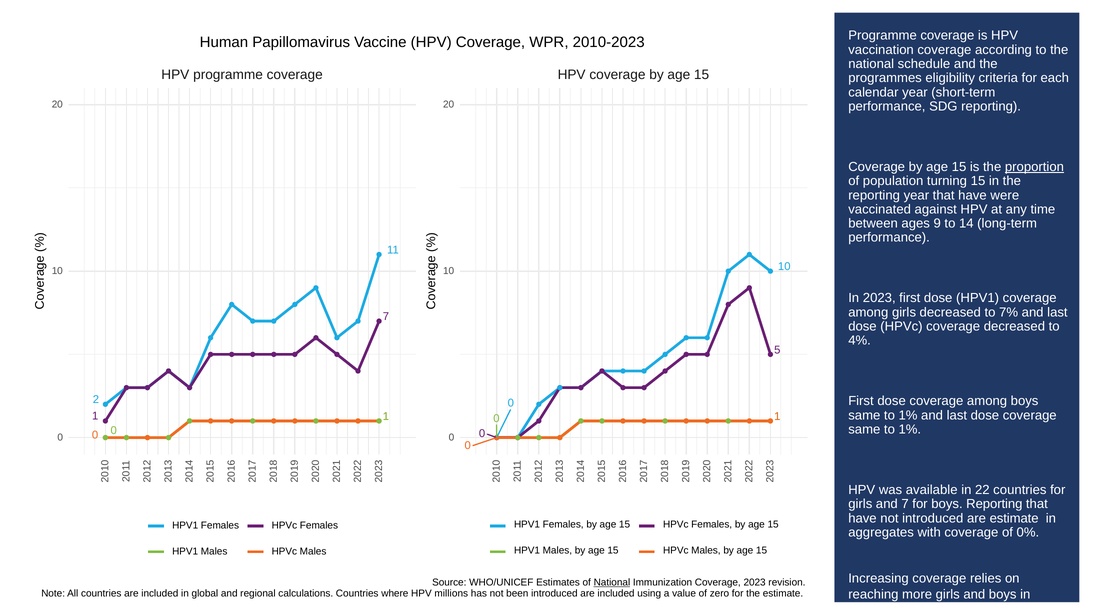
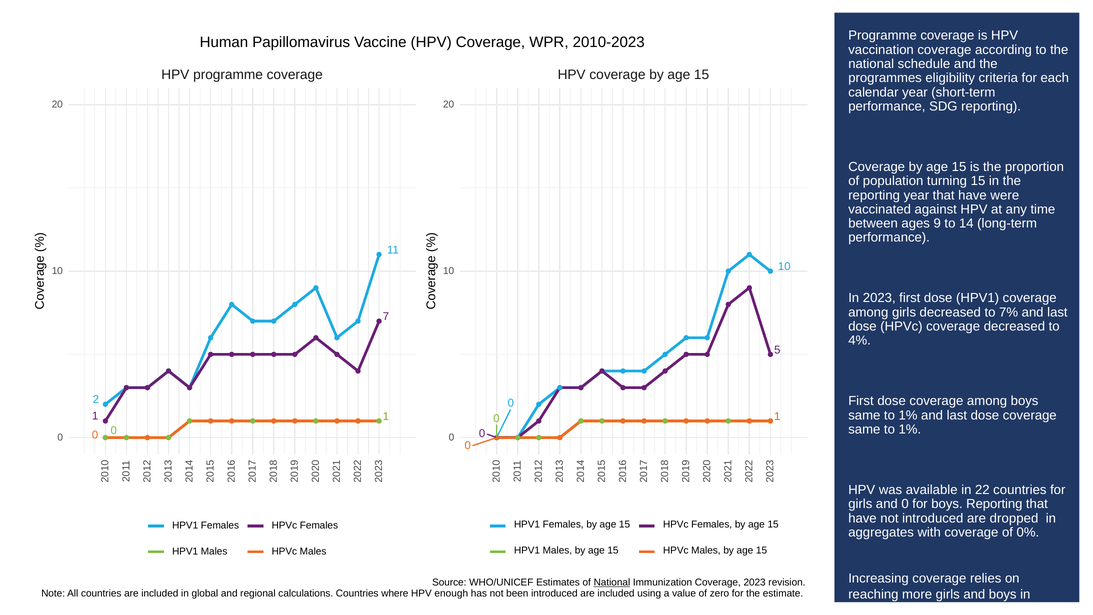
proportion underline: present -> none (1034, 167)
and 7: 7 -> 0 (905, 504)
are estimate: estimate -> dropped (1014, 518)
millions: millions -> enough (451, 593)
